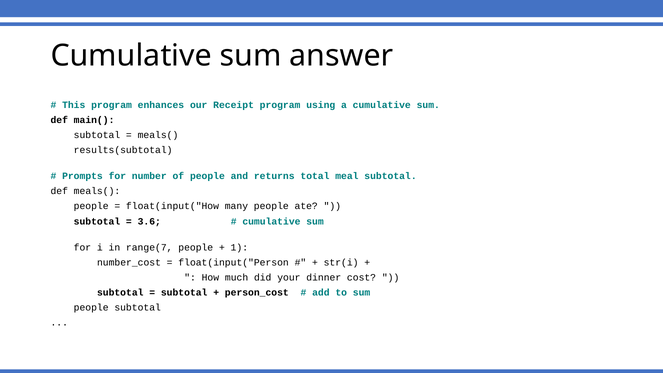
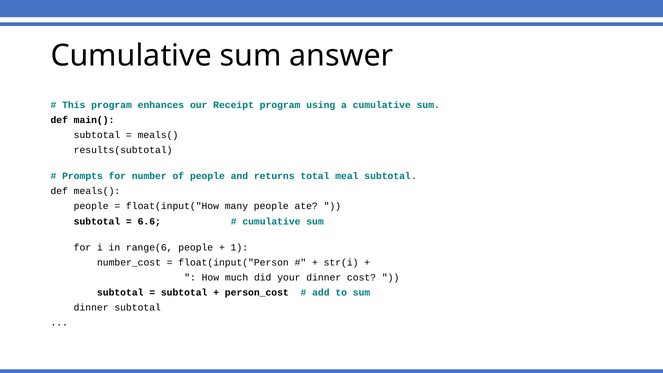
3.6: 3.6 -> 6.6 (149, 221)
range(7: range(7 -> range(6 (149, 247)
people: people -> dinner (91, 307)
